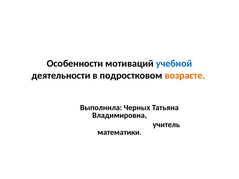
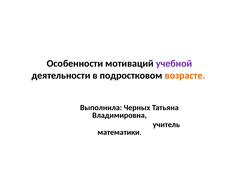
учебной colour: blue -> purple (174, 64)
